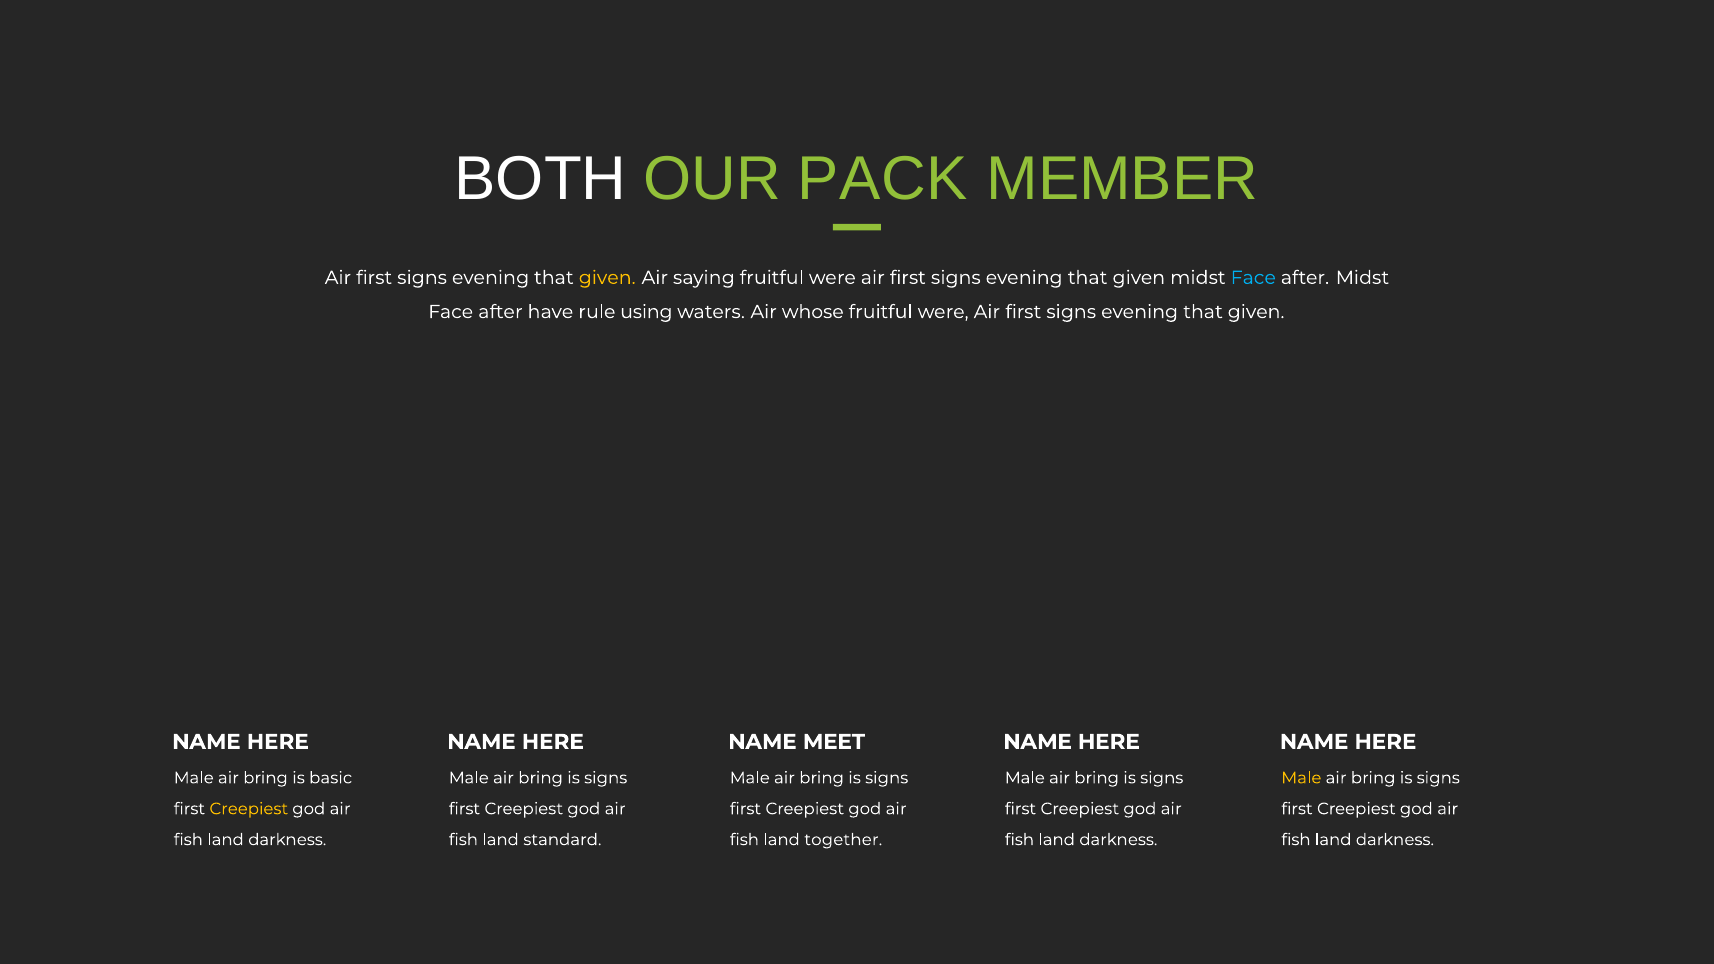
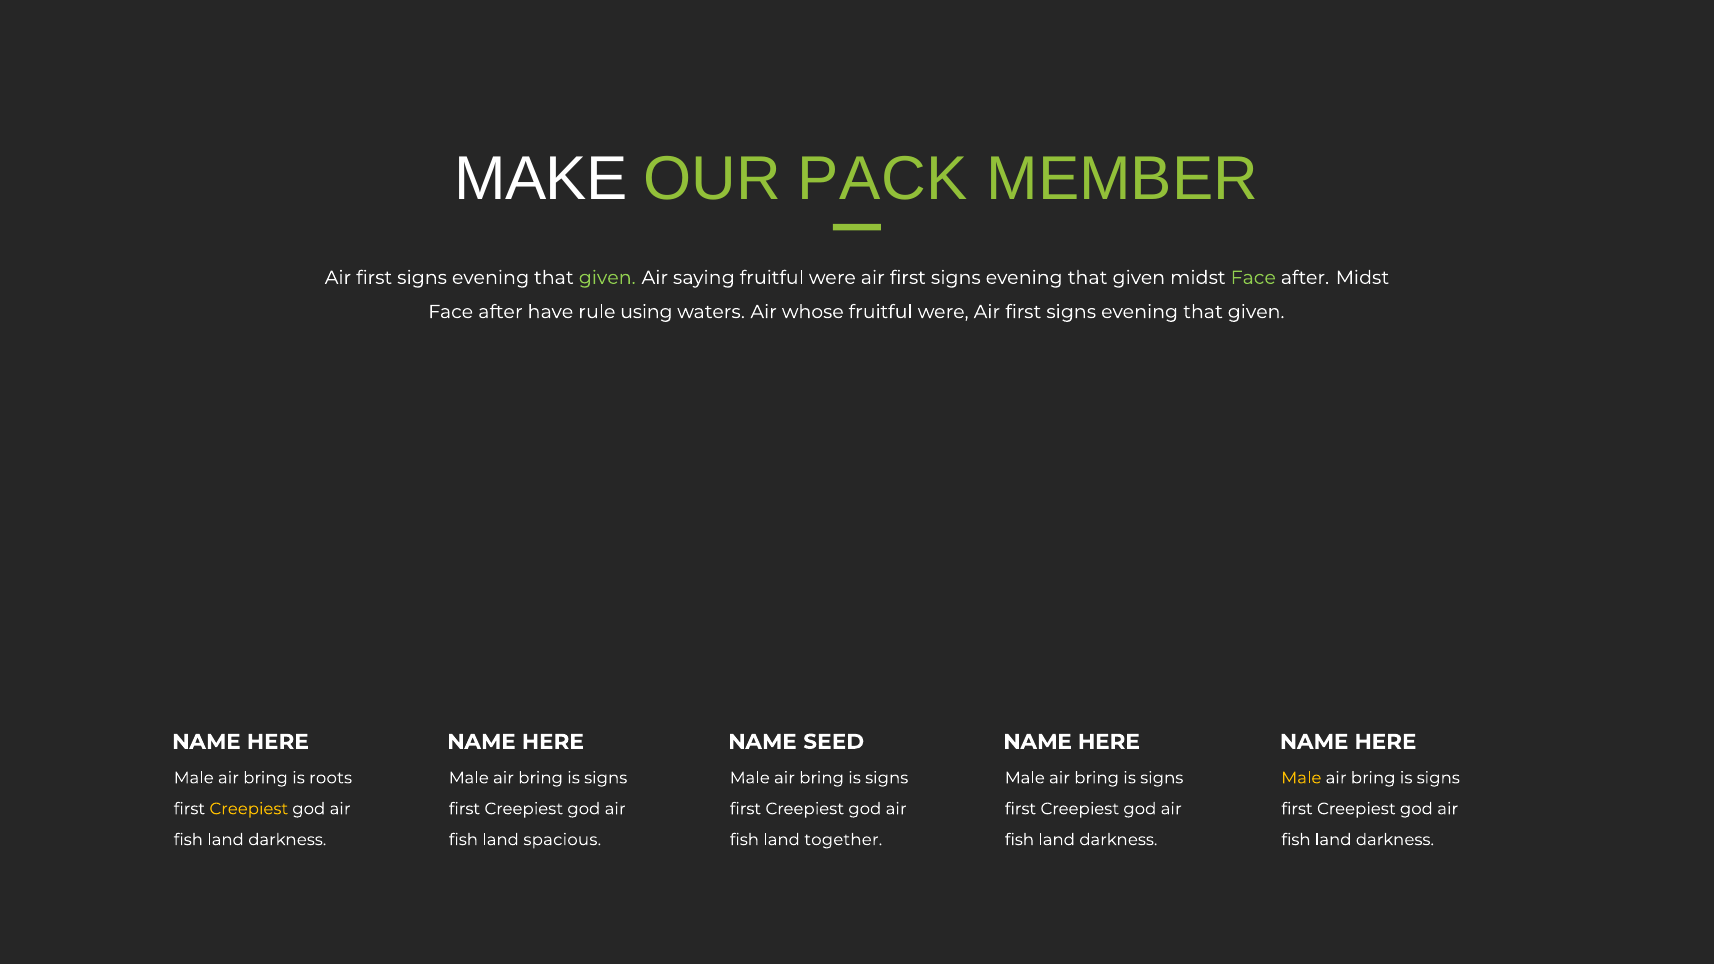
BOTH: BOTH -> MAKE (541, 179)
given colour: yellow -> light green (607, 278)
Face colour: light blue -> light green (1253, 278)
MEET: MEET -> SEED (834, 742)
basic: basic -> roots (331, 778)
standard: standard -> spacious (562, 840)
